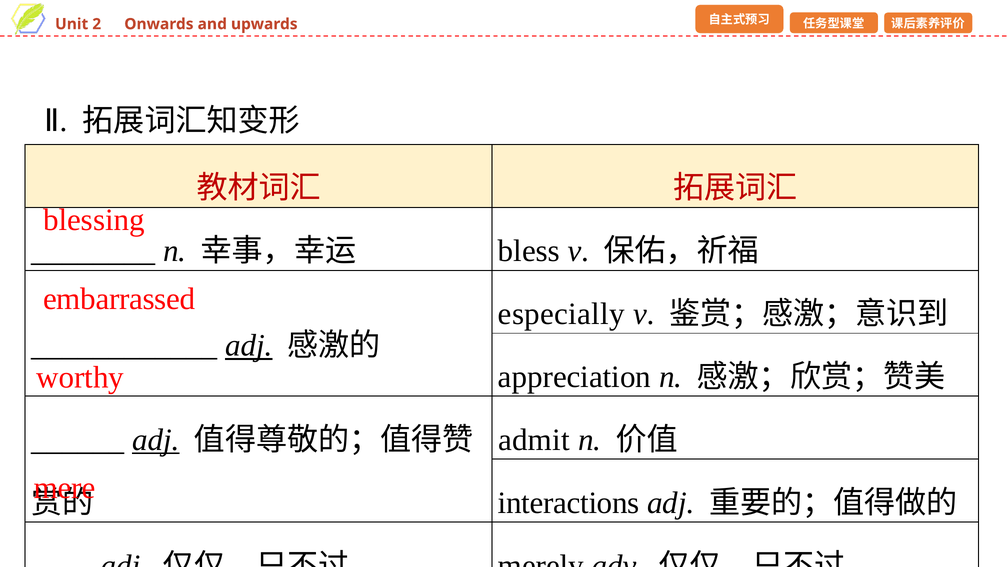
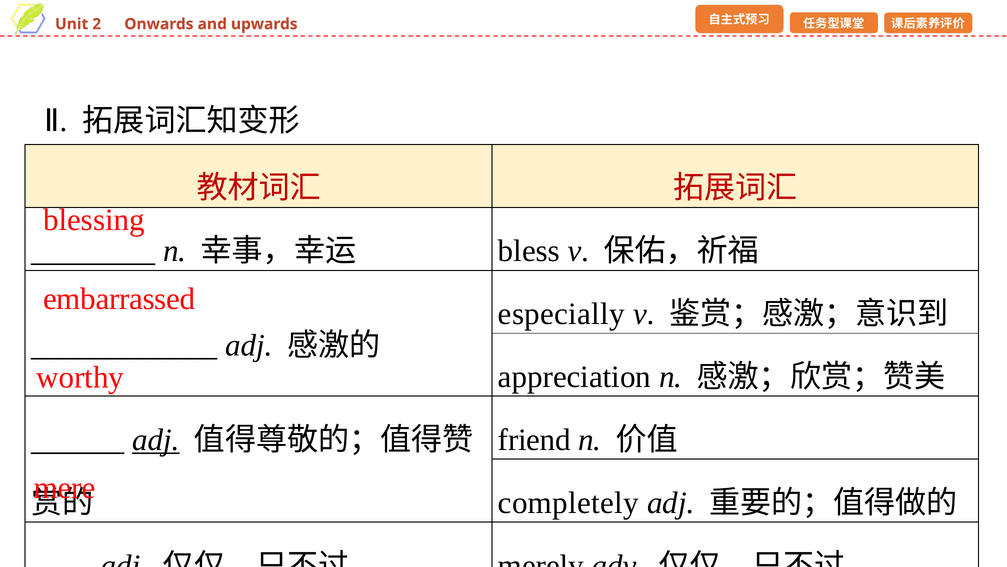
adj underline: present -> none (249, 345)
admit: admit -> friend (534, 439)
interactions: interactions -> completely (568, 502)
